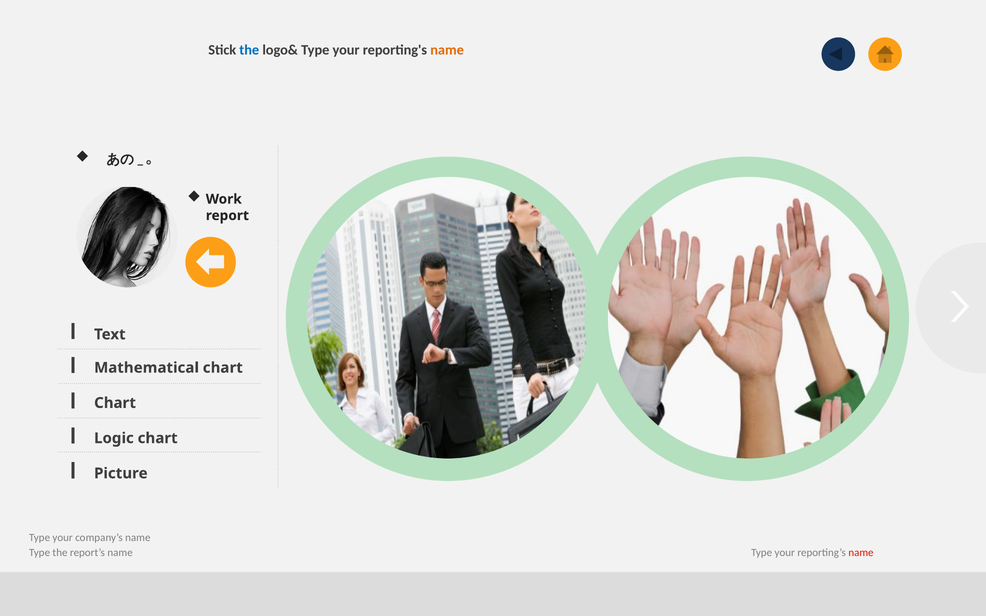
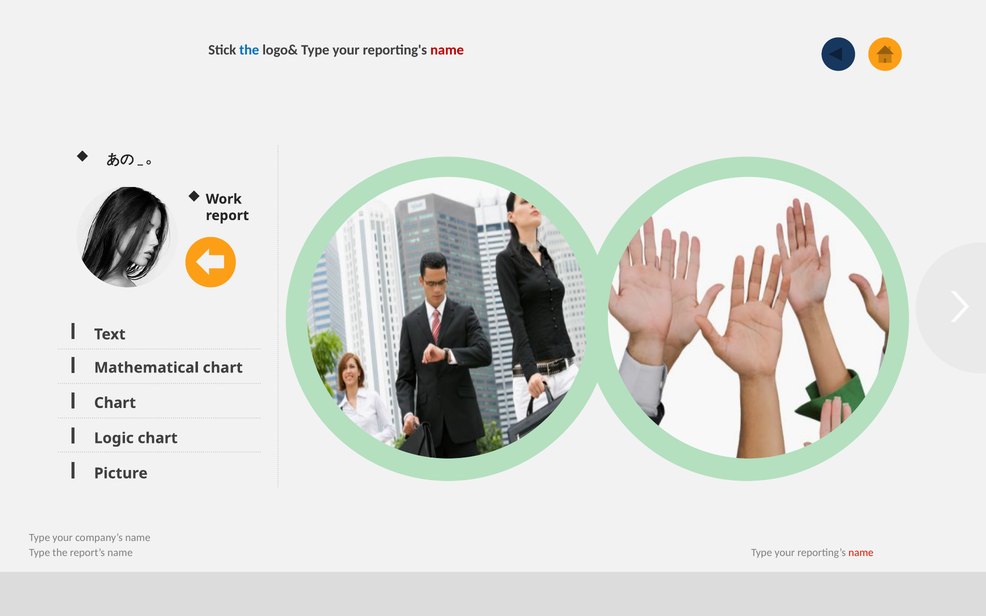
name colour: orange -> red (447, 50)
